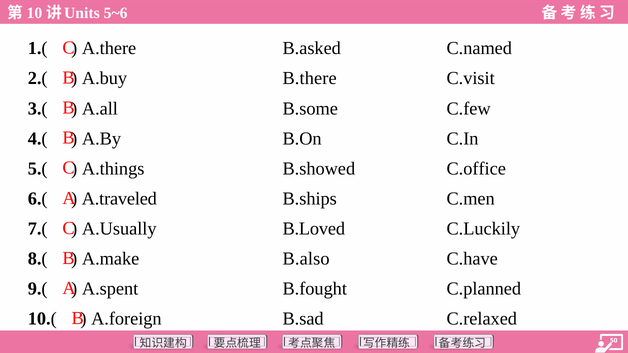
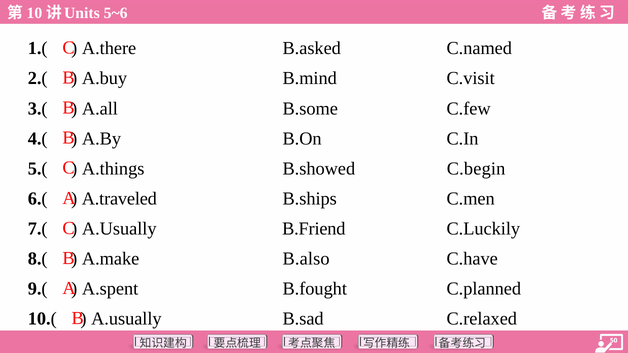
B.there: B.there -> B.mind (310, 78)
C.office: C.office -> C.begin (476, 169)
B.Loved: B.Loved -> B.Friend (314, 229)
A.foreign: A.foreign -> A.usually (126, 319)
